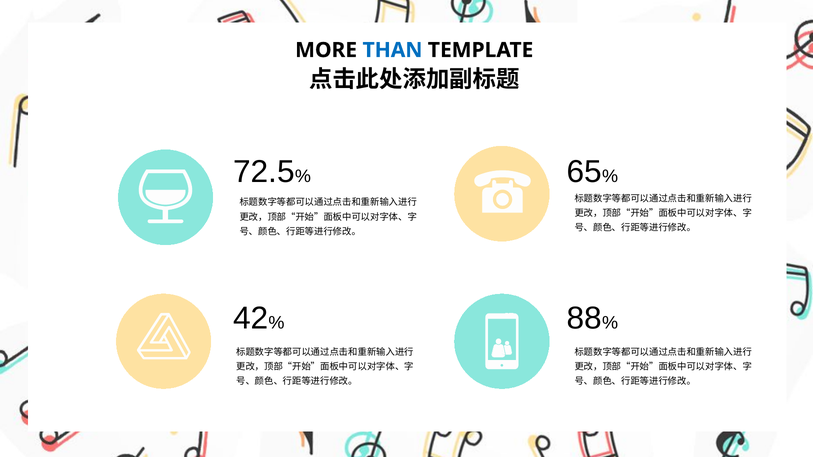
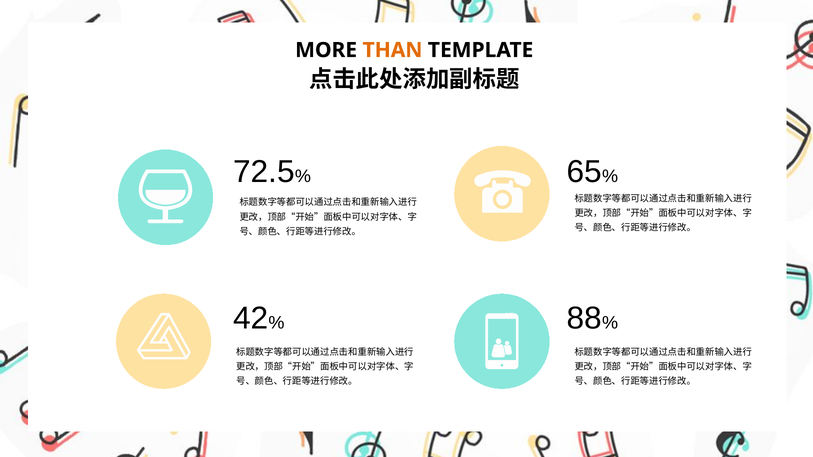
THAN colour: blue -> orange (393, 50)
